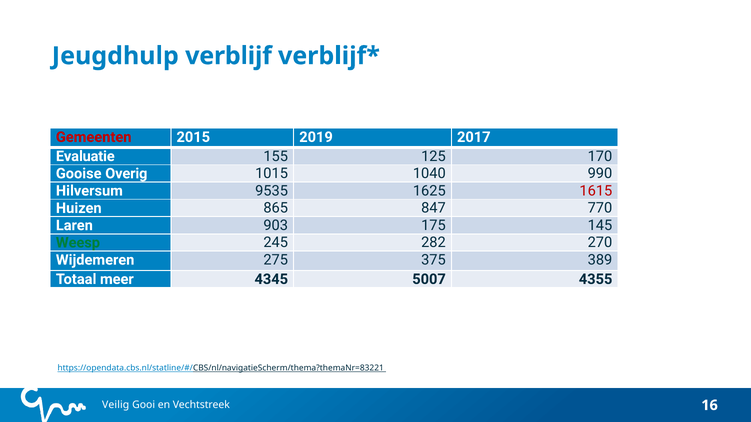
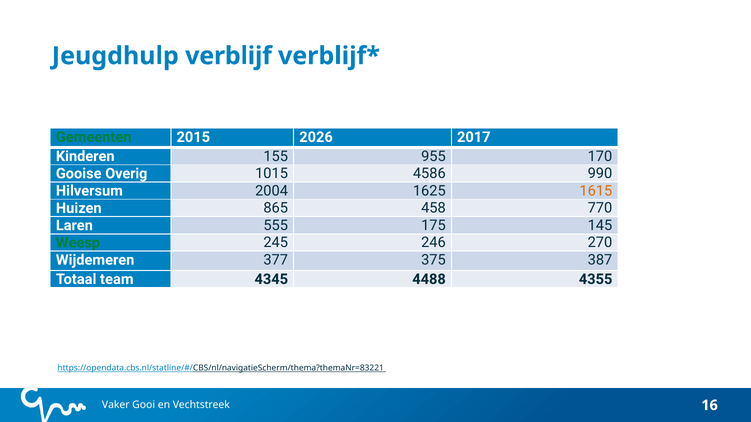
Gemeenten colour: red -> green (94, 137)
2019: 2019 -> 2026 (316, 137)
Evaluatie: Evaluatie -> Kinderen (85, 156)
125: 125 -> 955 (433, 156)
1040: 1040 -> 4586 (429, 174)
9535: 9535 -> 2004 (272, 191)
1615 colour: red -> orange (596, 191)
847: 847 -> 458 (433, 208)
903: 903 -> 555 (276, 226)
282: 282 -> 246 (433, 243)
275: 275 -> 377 (276, 260)
389: 389 -> 387 (600, 260)
meer: meer -> team (117, 279)
5007: 5007 -> 4488 (429, 279)
Veilig: Veilig -> Vaker (116, 405)
